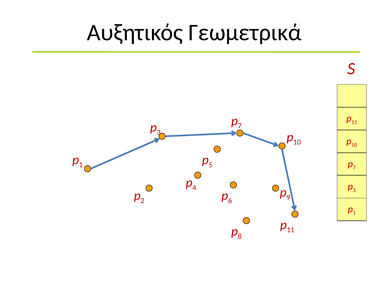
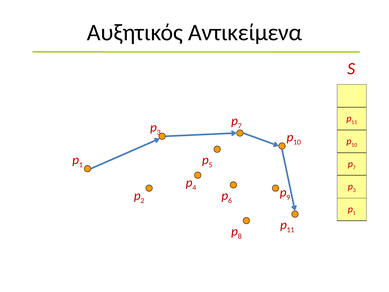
Γεωμετρικά: Γεωμετρικά -> Αντικείμενα (245, 32)
